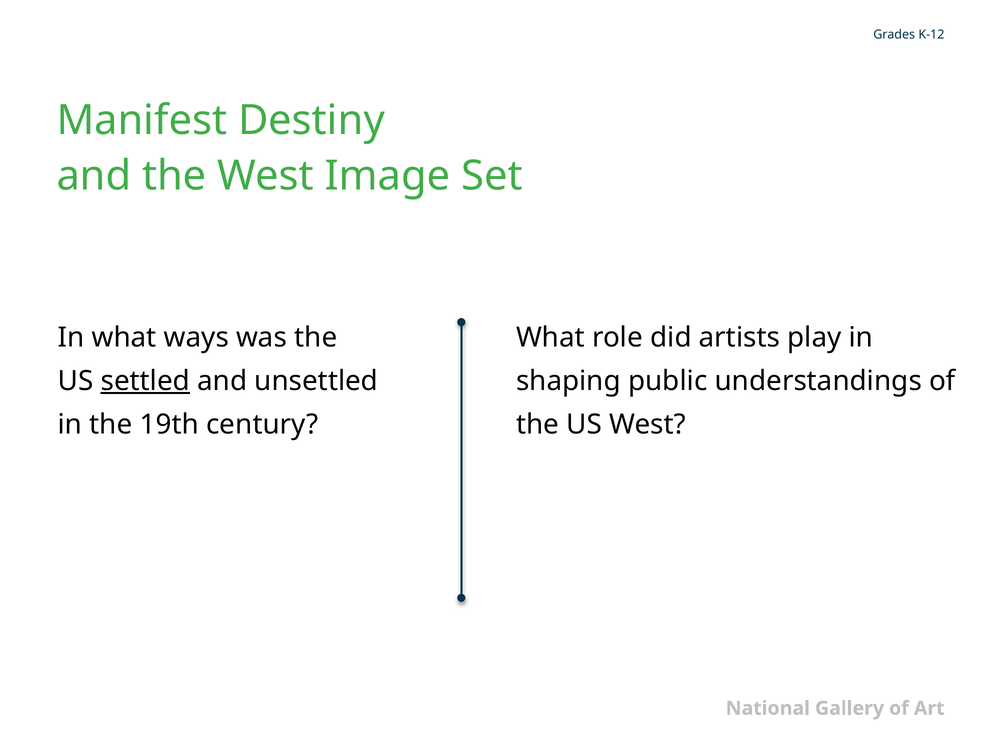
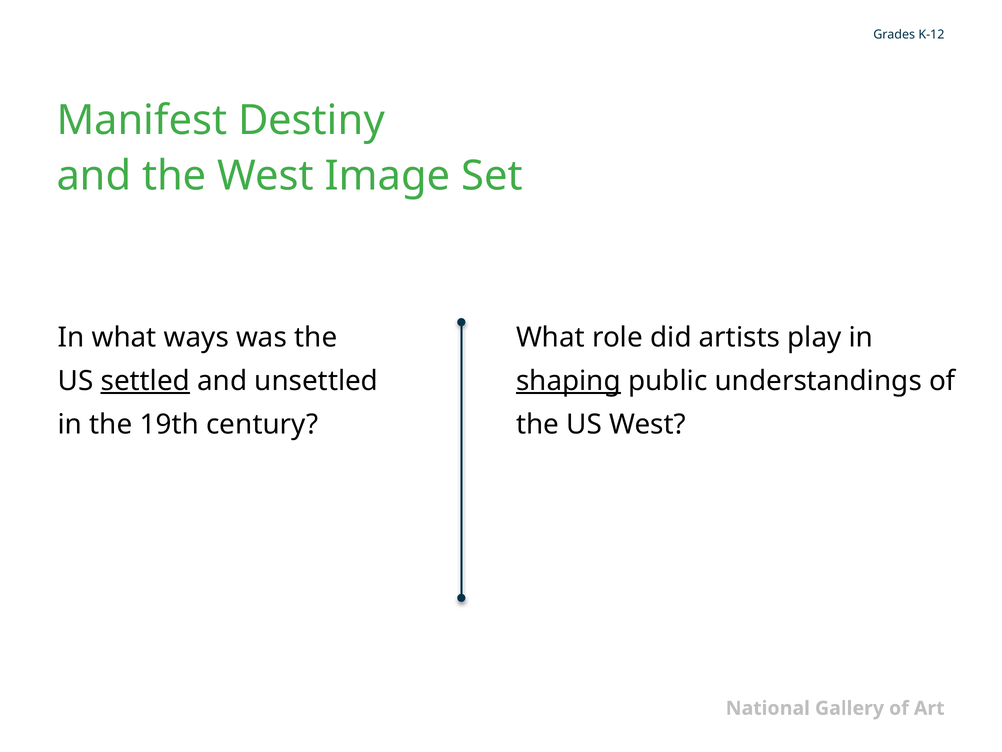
shaping underline: none -> present (568, 381)
